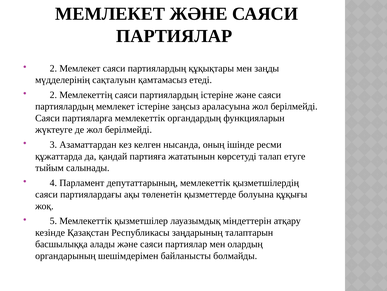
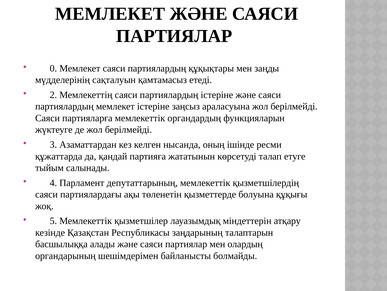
2: 2 -> 0 (53, 68)
